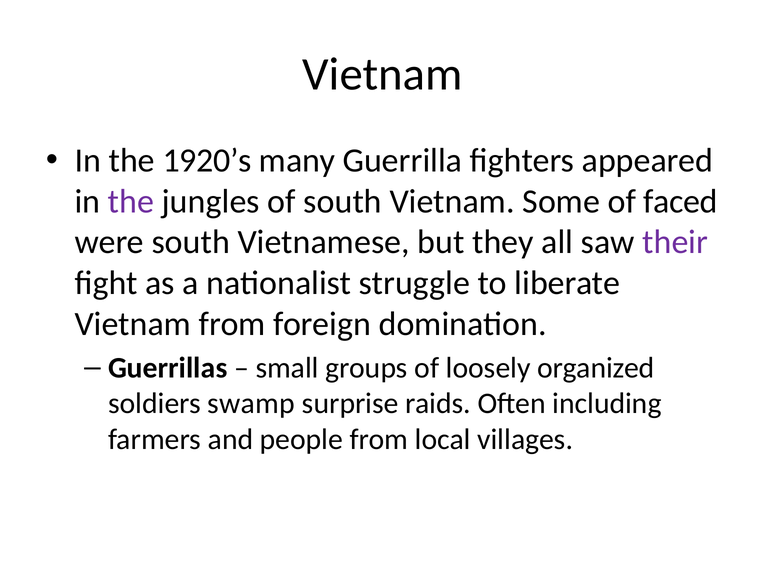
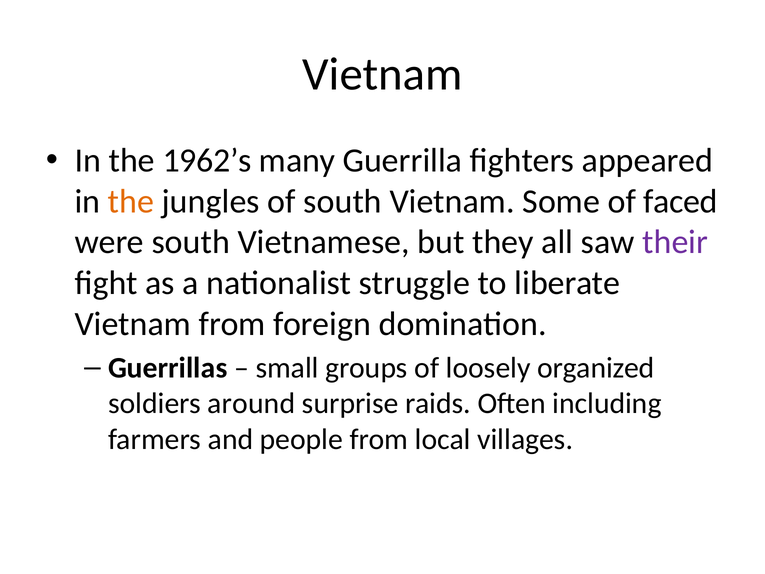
1920’s: 1920’s -> 1962’s (207, 160)
the colour: purple -> orange (131, 201)
swamp: swamp -> around (251, 403)
